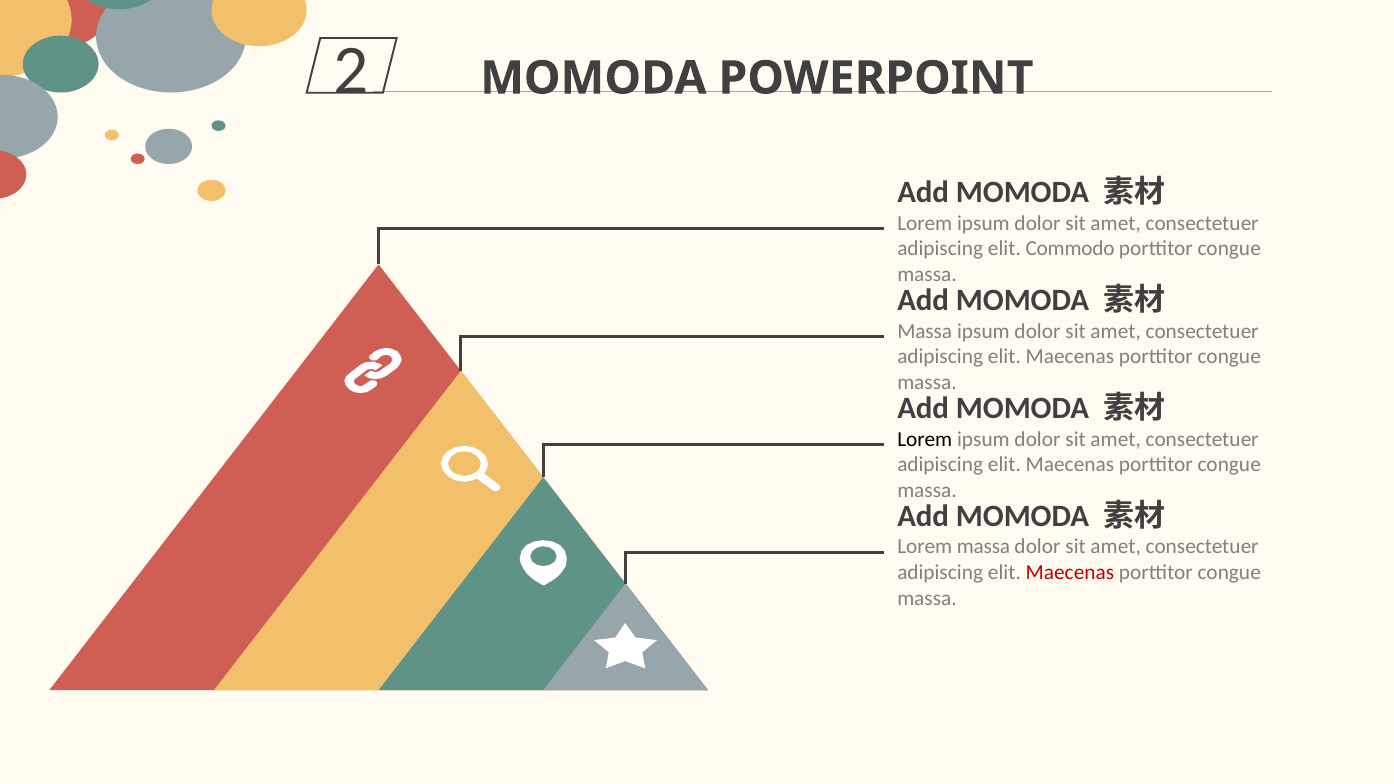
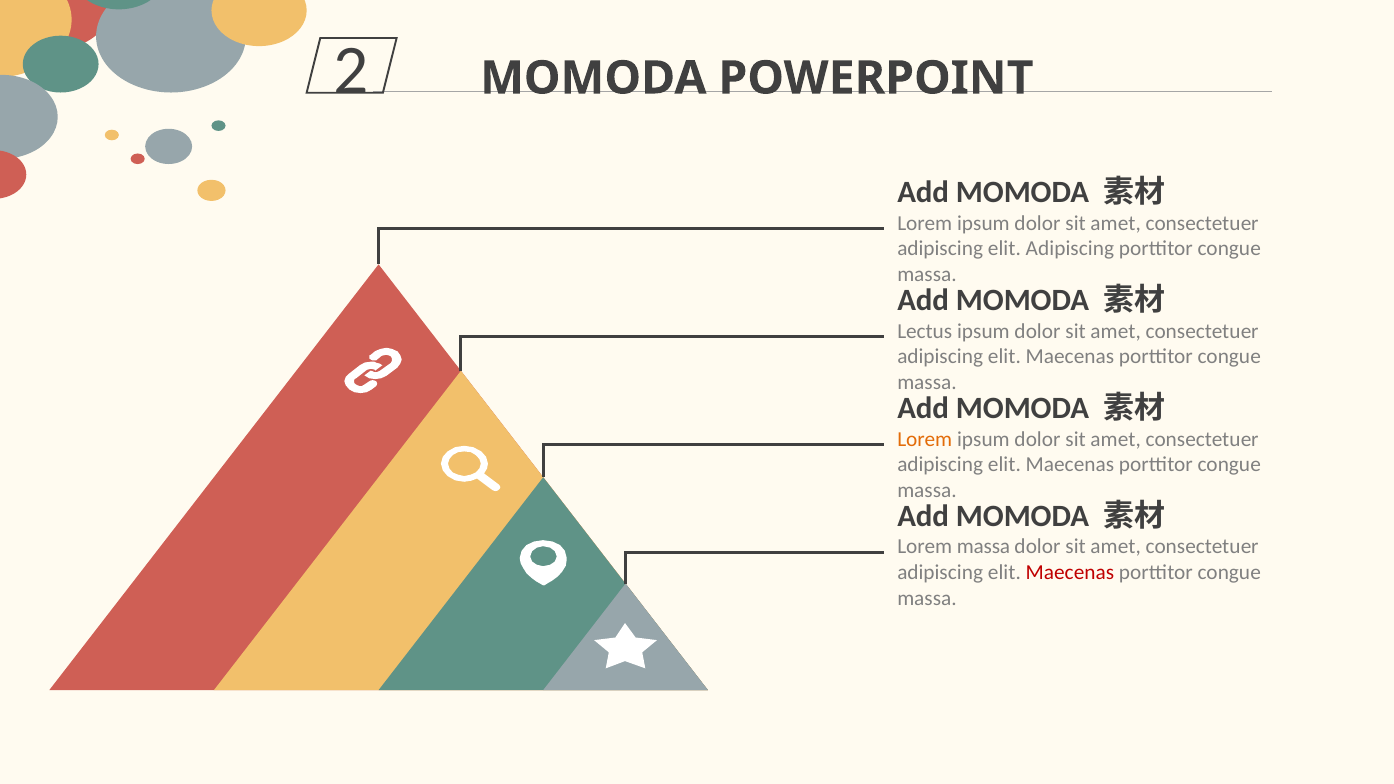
elit Commodo: Commodo -> Adipiscing (1070, 249)
Massa: Massa -> Lectus (925, 331)
Lorem colour: black -> orange (925, 439)
